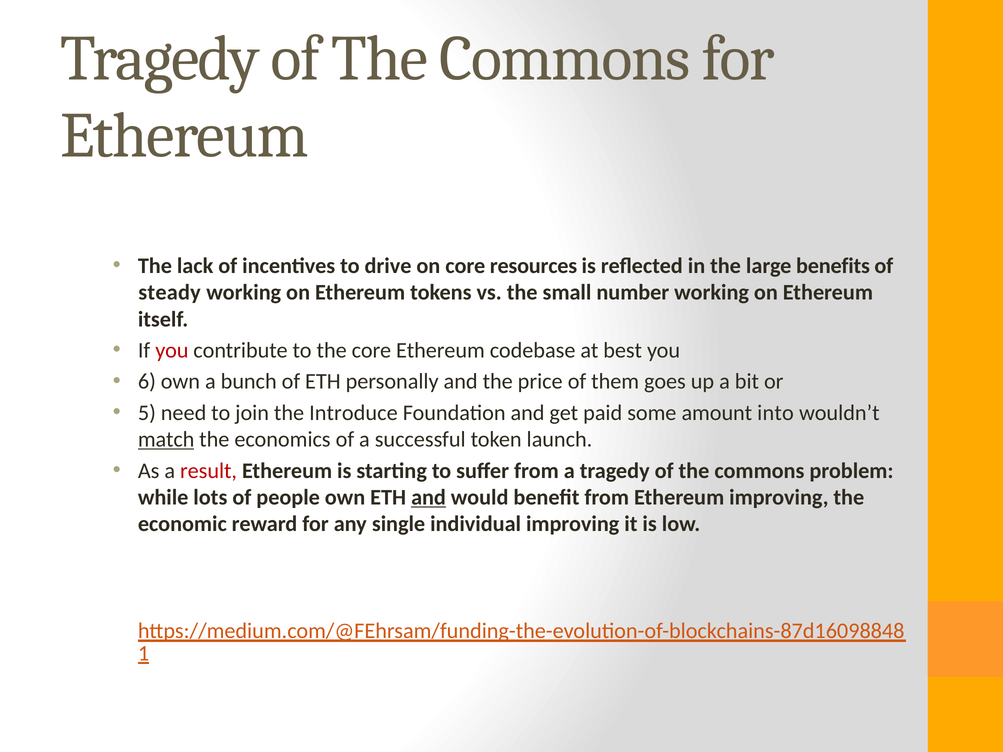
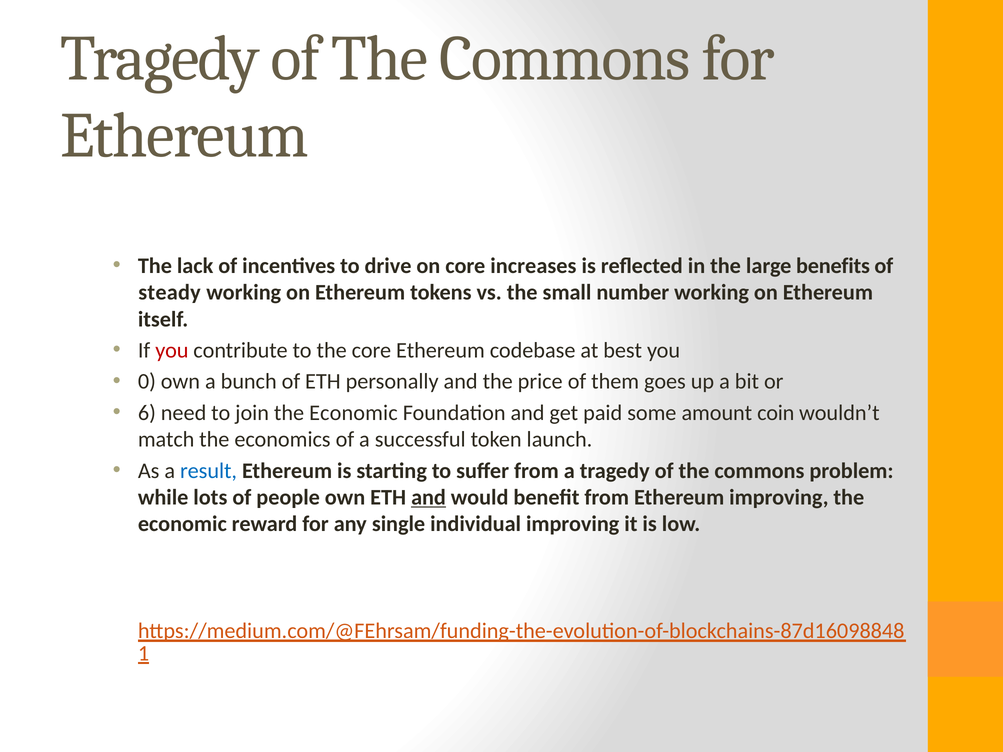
resources: resources -> increases (533, 266)
6: 6 -> 0 (147, 382)
5: 5 -> 6 (147, 413)
join the Introduce: Introduce -> Economic (353, 413)
into: into -> coin (776, 413)
match underline: present -> none (166, 440)
result colour: red -> blue (209, 471)
